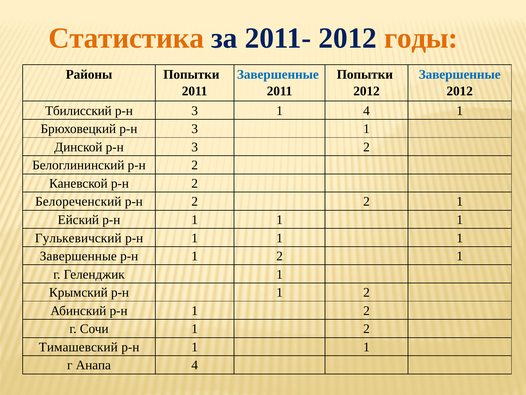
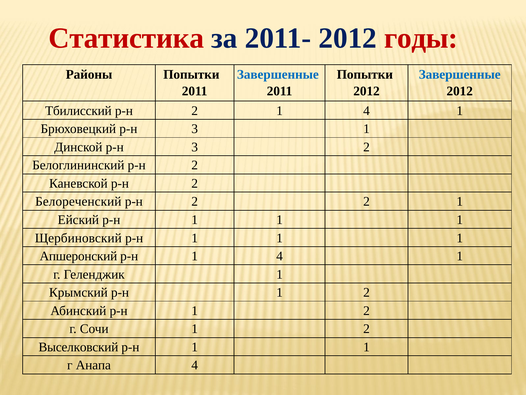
Статистика colour: orange -> red (126, 38)
годы colour: orange -> red (421, 38)
3: 3 -> 2 (195, 111)
Гулькевичский: Гулькевичский -> Щербиновский (78, 238)
Завершенные: Завершенные -> Апшеронский (78, 256)
2: 2 -> 4 (280, 256)
Тимашевский: Тимашевский -> Выселковский (78, 347)
